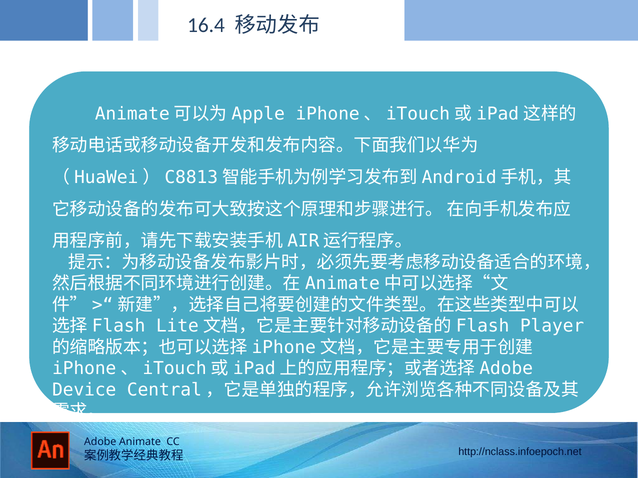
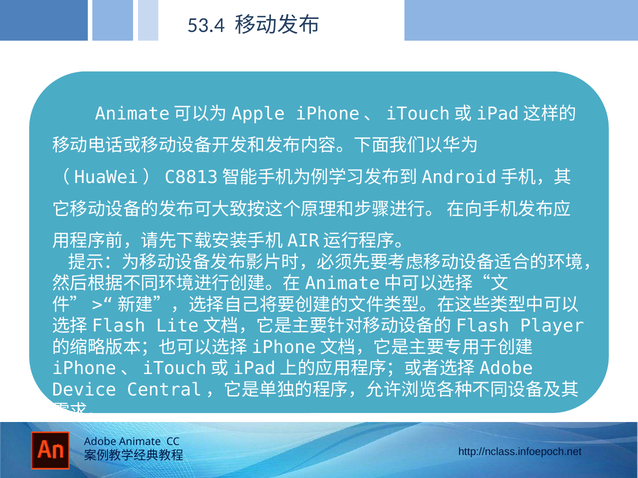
16.4: 16.4 -> 53.4 (206, 26)
